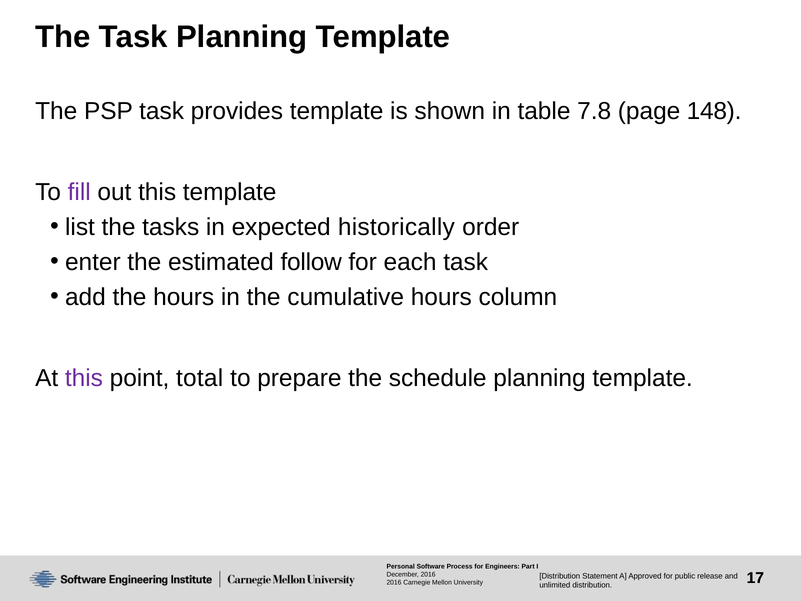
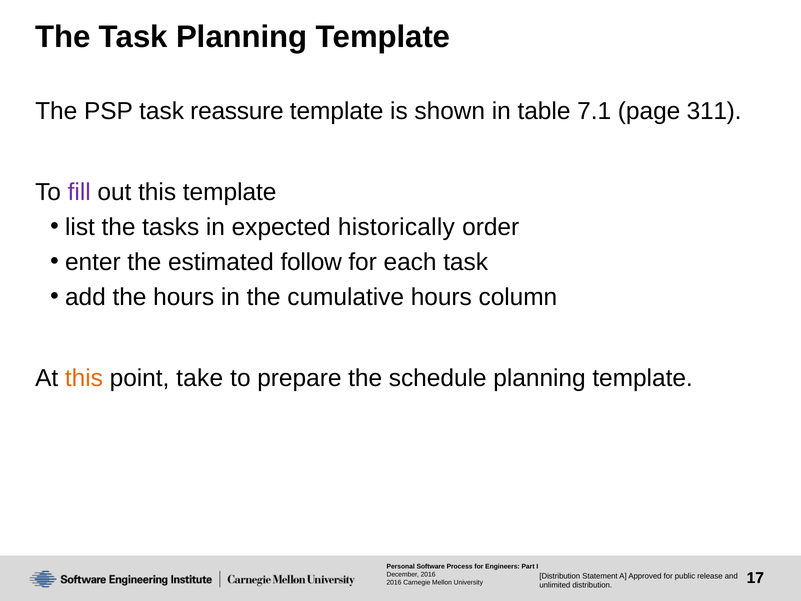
provides: provides -> reassure (237, 111)
7.8: 7.8 -> 7.1 (594, 111)
148: 148 -> 311 (714, 111)
this colour: purple -> orange (84, 378)
total: total -> take (200, 378)
